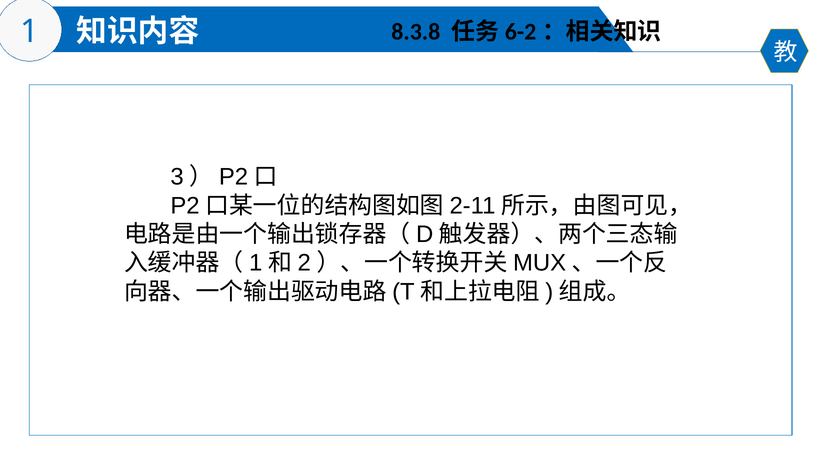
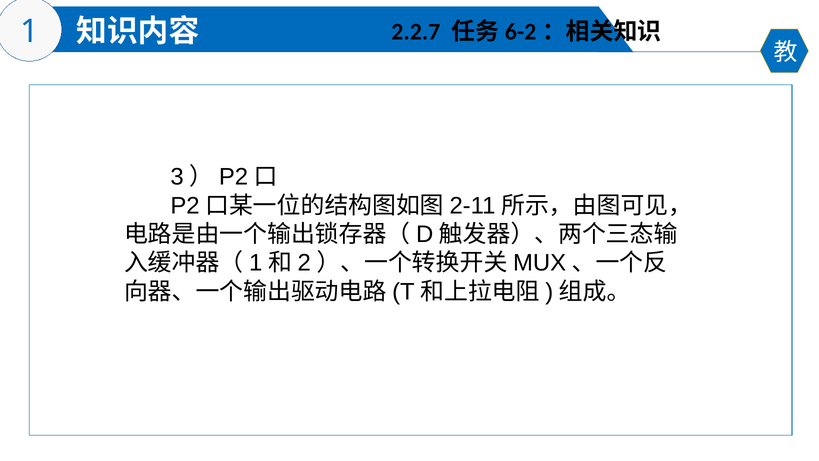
8.3.8: 8.3.8 -> 2.2.7 (416, 32)
